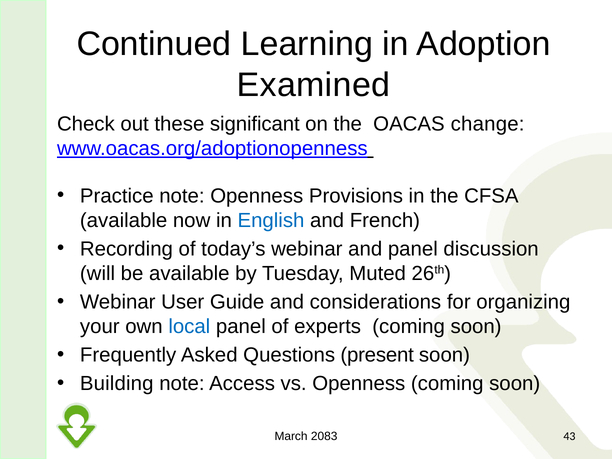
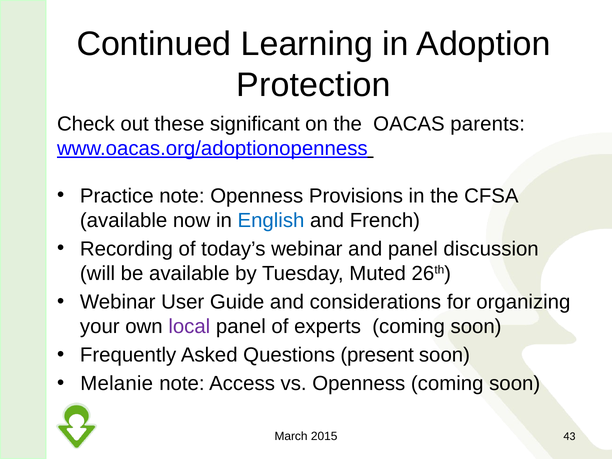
Examined: Examined -> Protection (314, 85)
change: change -> parents (488, 124)
local colour: blue -> purple (189, 326)
Building: Building -> Melanie (117, 383)
2083: 2083 -> 2015 (324, 436)
